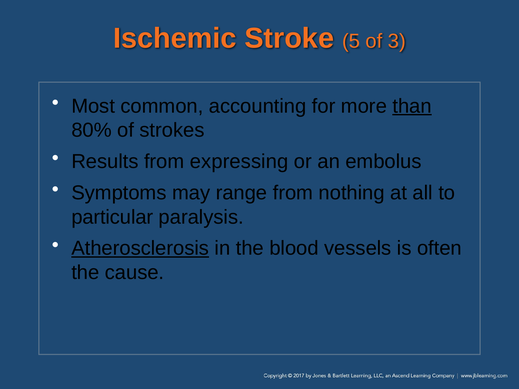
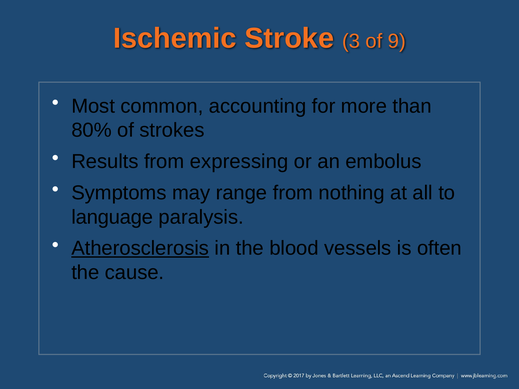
5: 5 -> 3 (351, 41)
3: 3 -> 9 (397, 41)
than underline: present -> none (412, 106)
particular: particular -> language (112, 217)
